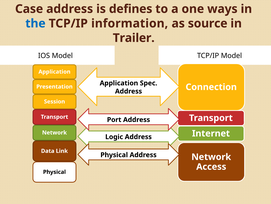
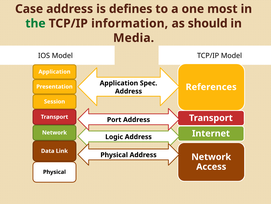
ways: ways -> most (222, 9)
the colour: blue -> green (35, 23)
source: source -> should (208, 23)
Trailer: Trailer -> Media (134, 38)
Connection: Connection -> References (211, 87)
